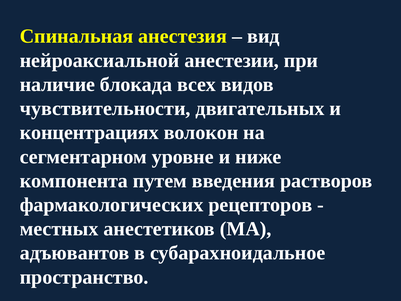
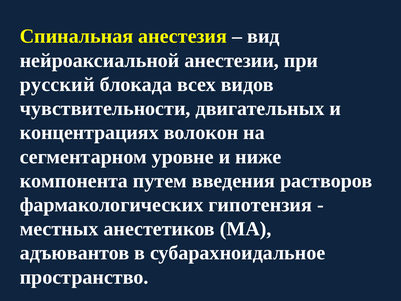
наличие: наличие -> русский (57, 84)
рецепторов: рецепторов -> гипотензия (260, 205)
